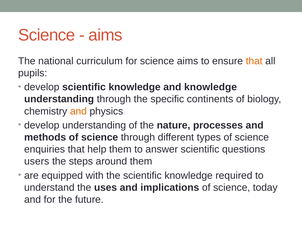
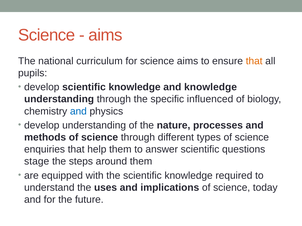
continents: continents -> influenced (210, 99)
and colour: orange -> blue (78, 111)
users: users -> stage (37, 162)
